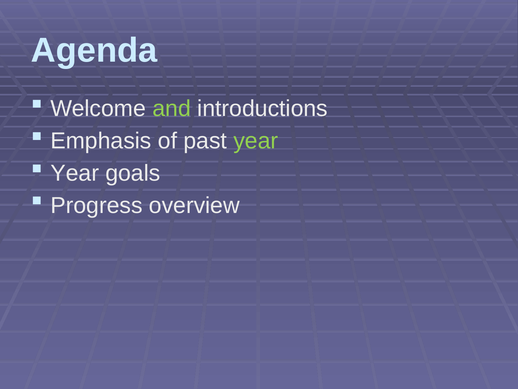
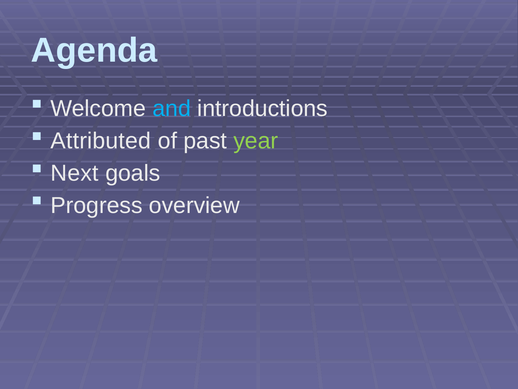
and colour: light green -> light blue (172, 109)
Emphasis: Emphasis -> Attributed (101, 141)
Year: Year -> Next (75, 173)
